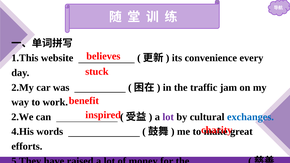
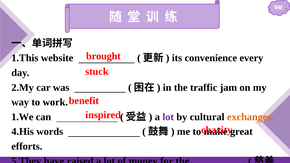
believes: believes -> brought (103, 56)
2.We: 2.We -> 1.We (22, 117)
exchanges colour: blue -> orange (250, 117)
